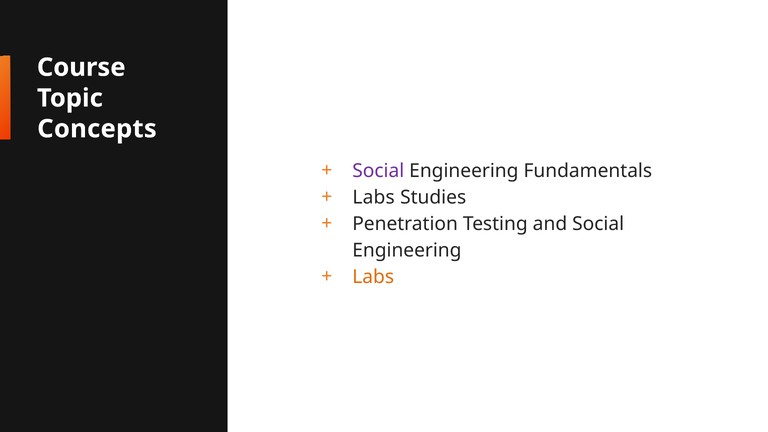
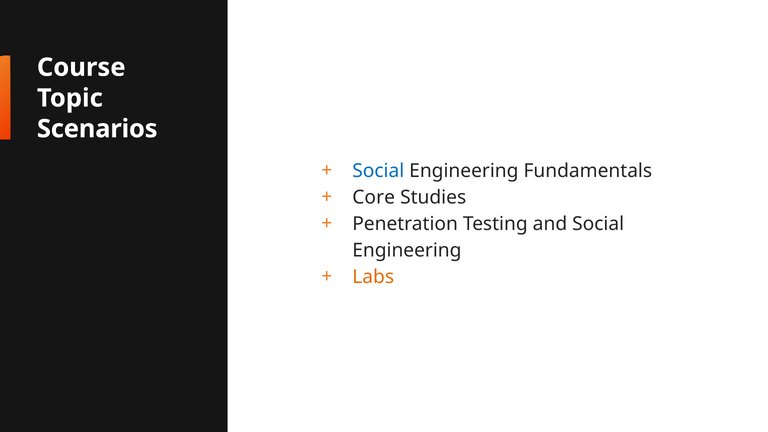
Concepts: Concepts -> Scenarios (97, 129)
Social colour: purple -> blue (378, 171)
Labs: Labs -> Core (374, 197)
